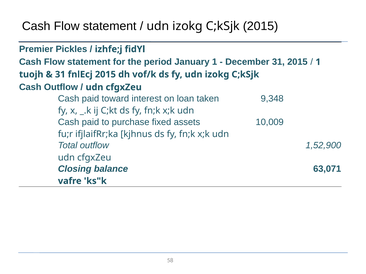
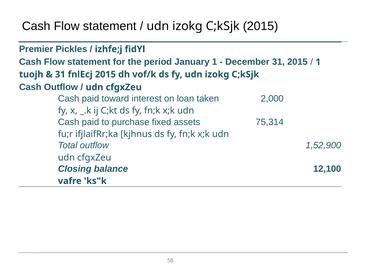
9,348: 9,348 -> 2,000 (272, 99)
10,009: 10,009 -> 75,314 (270, 122)
63,071: 63,071 -> 12,100 (327, 169)
